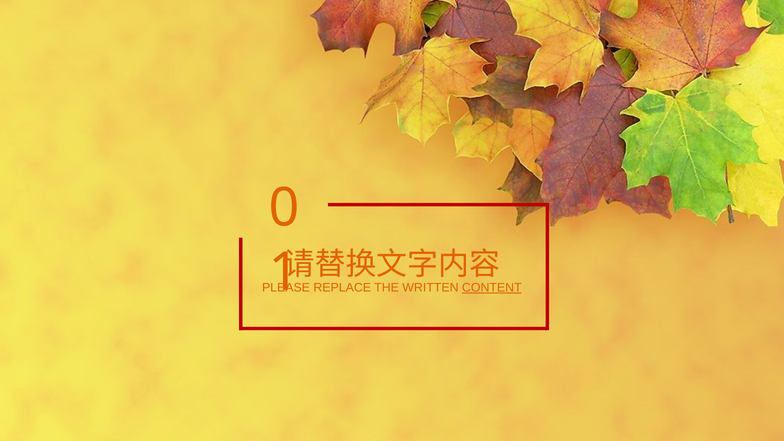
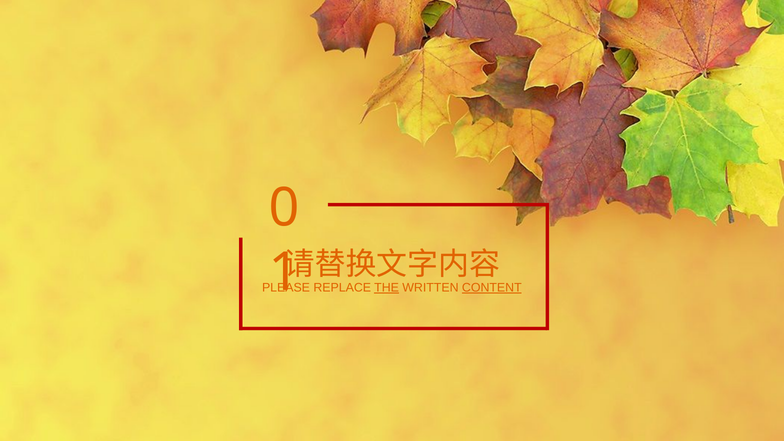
THE underline: none -> present (387, 288)
